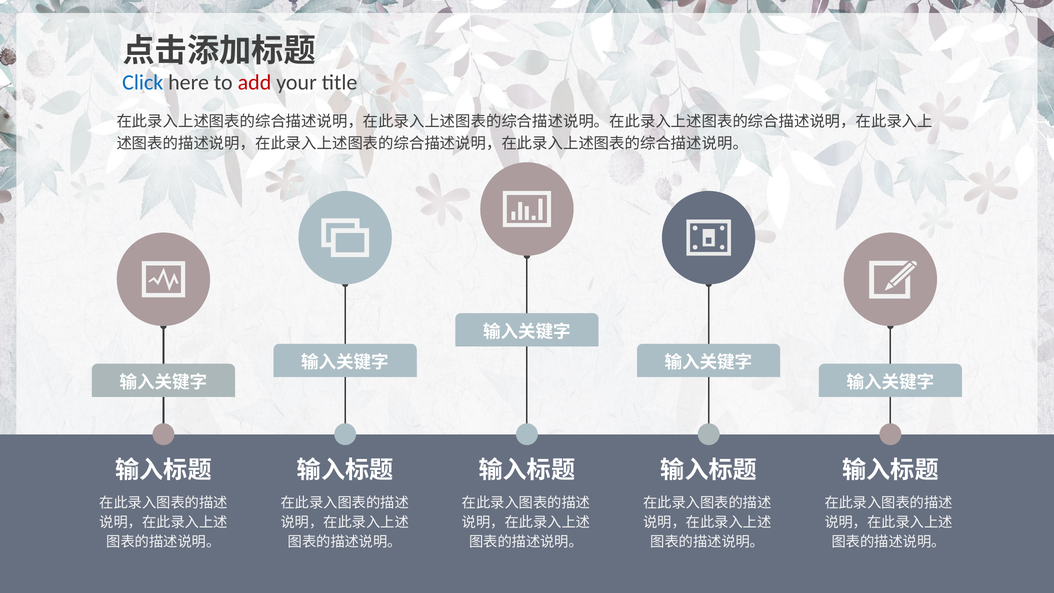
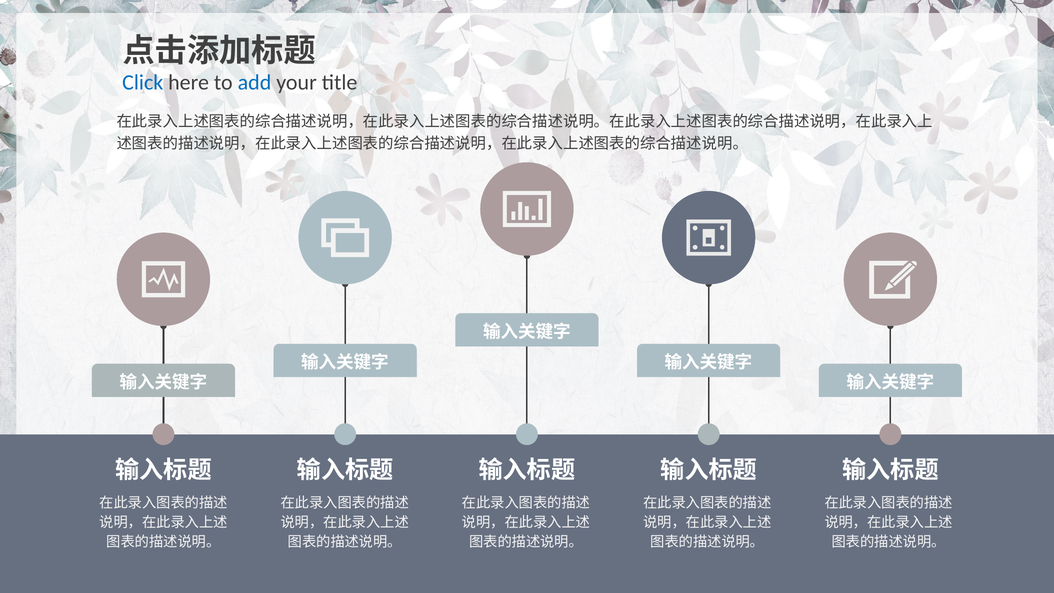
add colour: red -> blue (255, 83)
